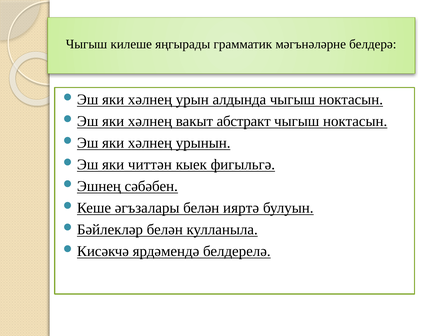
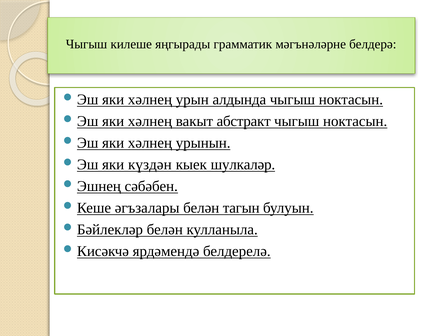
читтән: читтән -> күздән (150, 165)
фигыльгә: фигыльгә -> шулкаләр (243, 165)
ияртә: ияртә -> тагын (241, 208)
